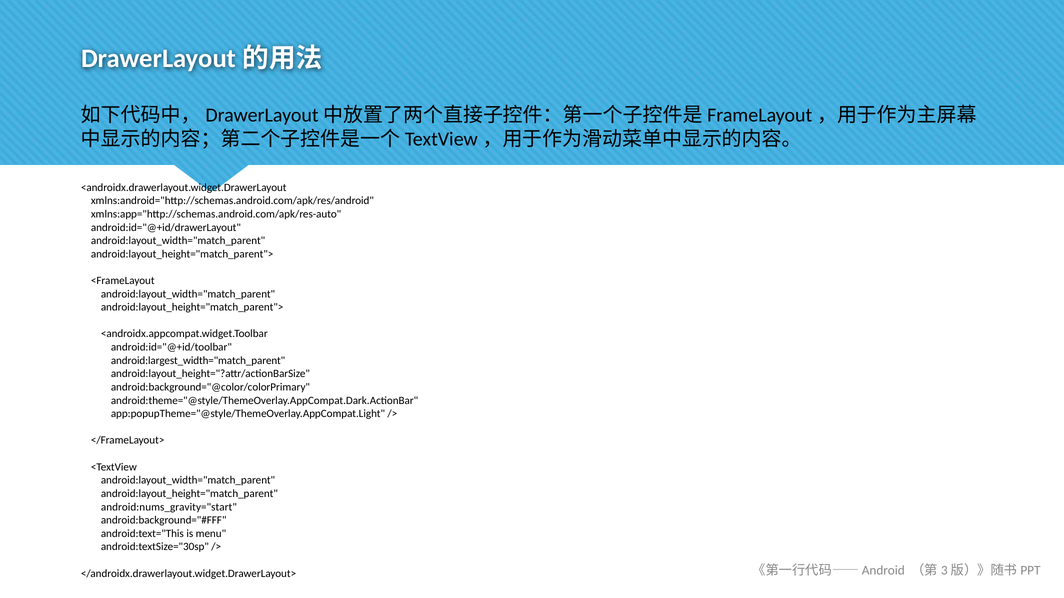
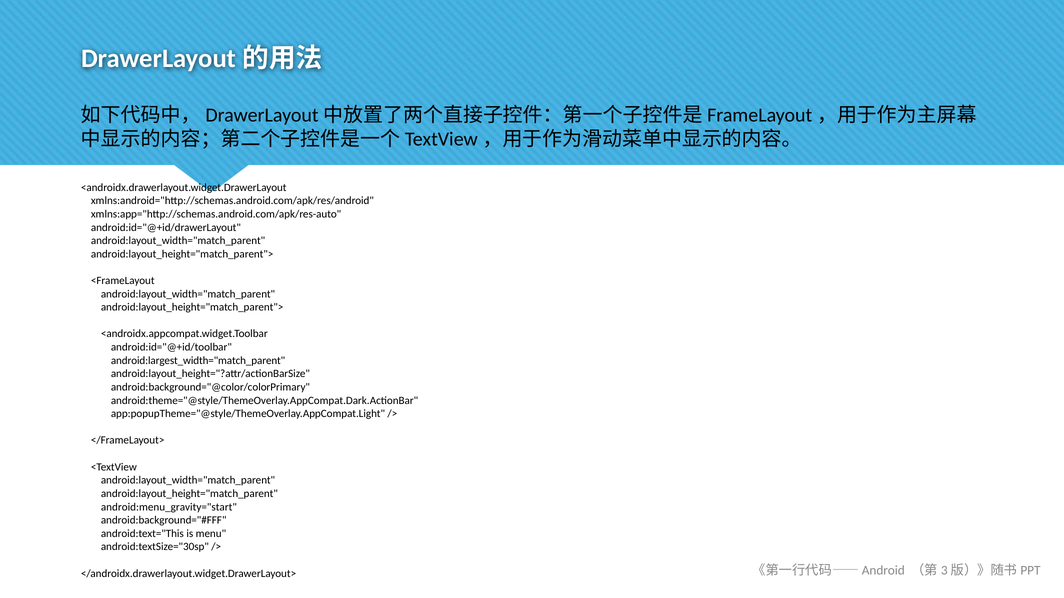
android:nums_gravity="start: android:nums_gravity="start -> android:menu_gravity="start (169, 507)
